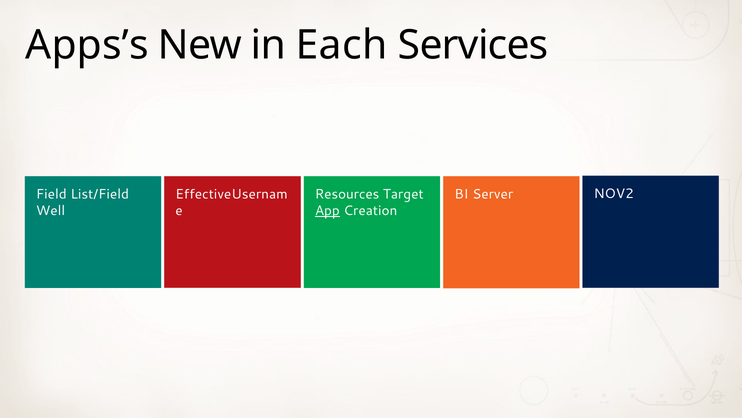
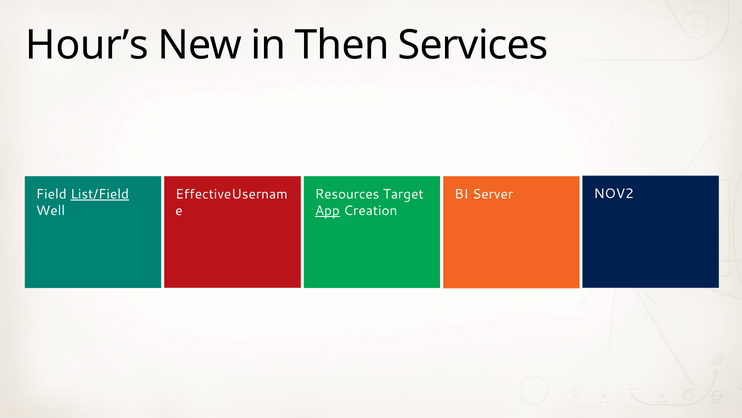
Apps’s: Apps’s -> Hour’s (87, 45)
Each: Each -> Then (342, 45)
List/Field underline: none -> present (100, 194)
